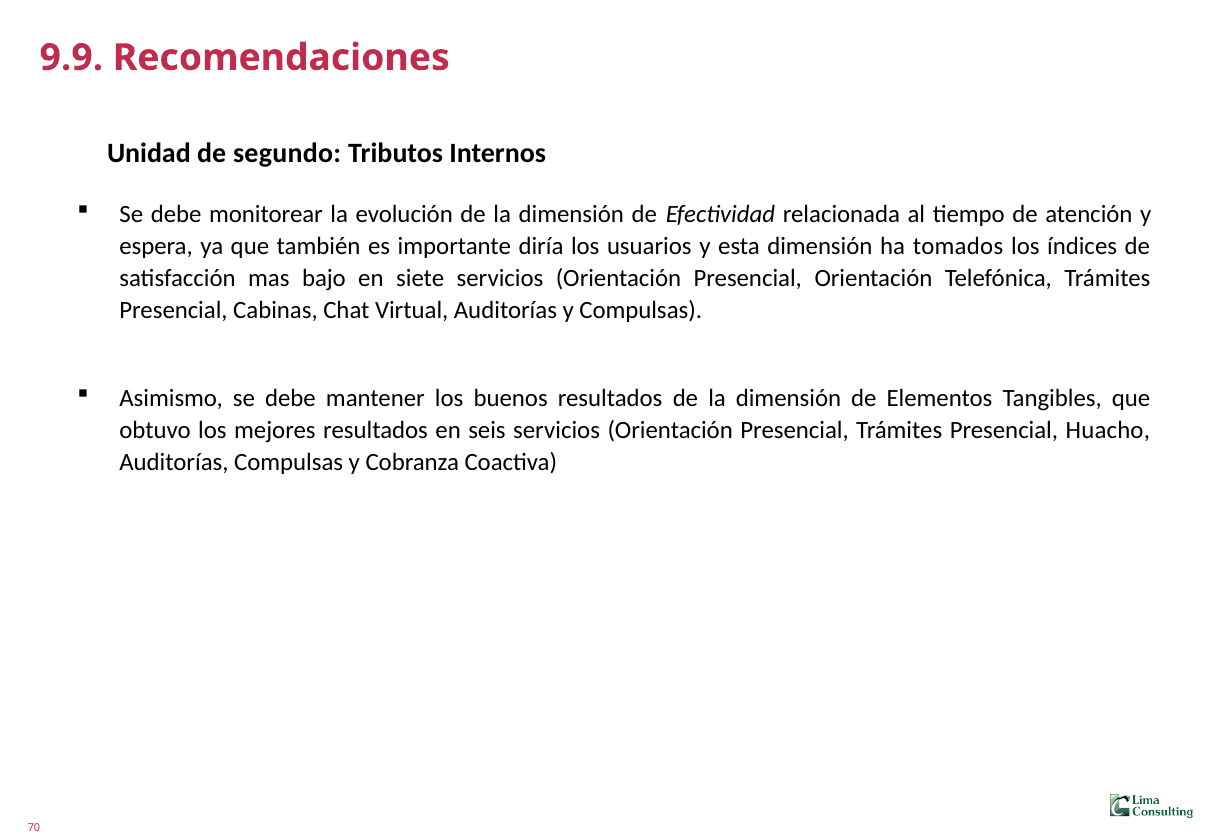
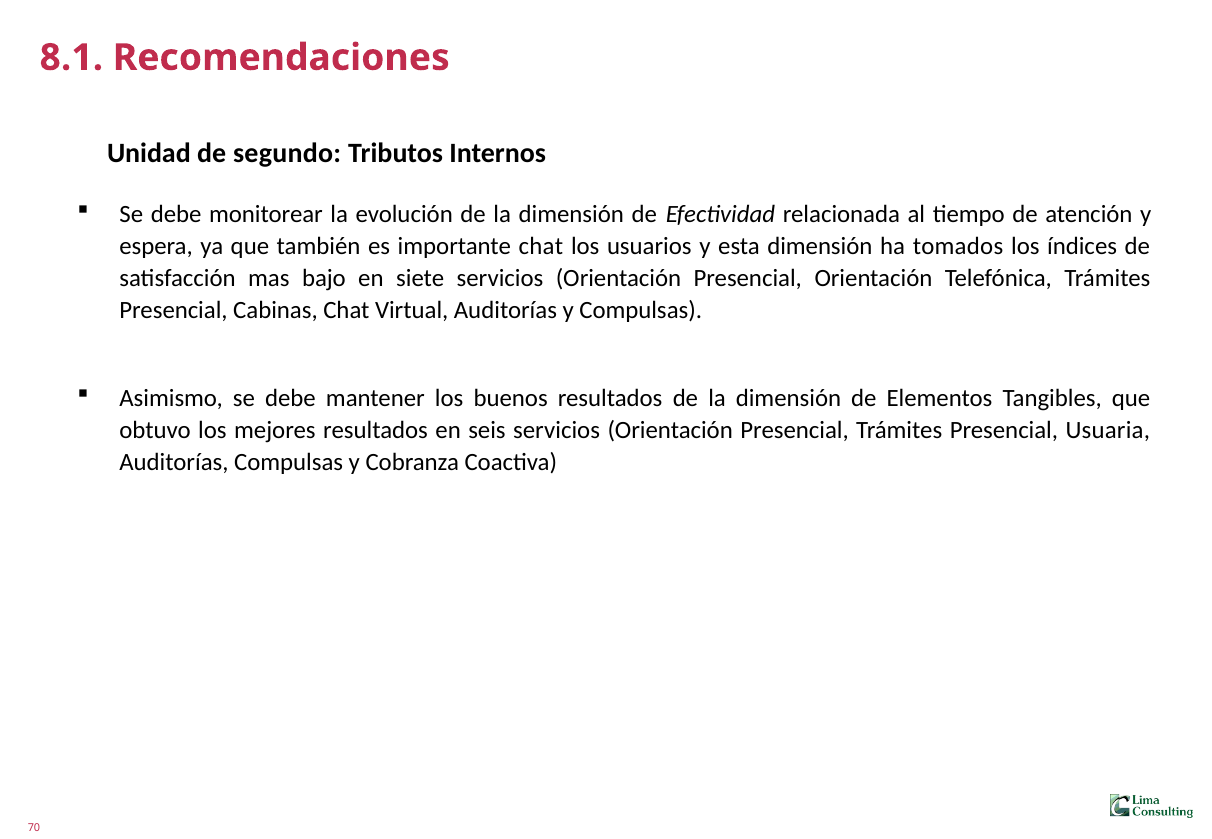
9.9: 9.9 -> 8.1 (71, 58)
importante diría: diría -> chat (541, 246)
Huacho: Huacho -> Usuaria (1108, 431)
